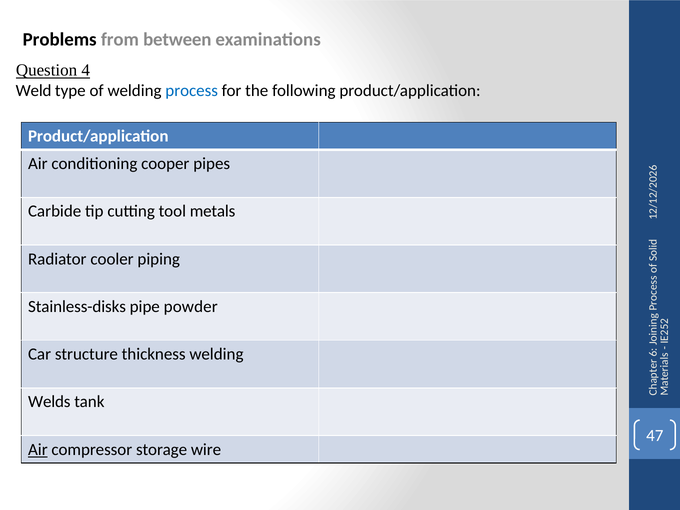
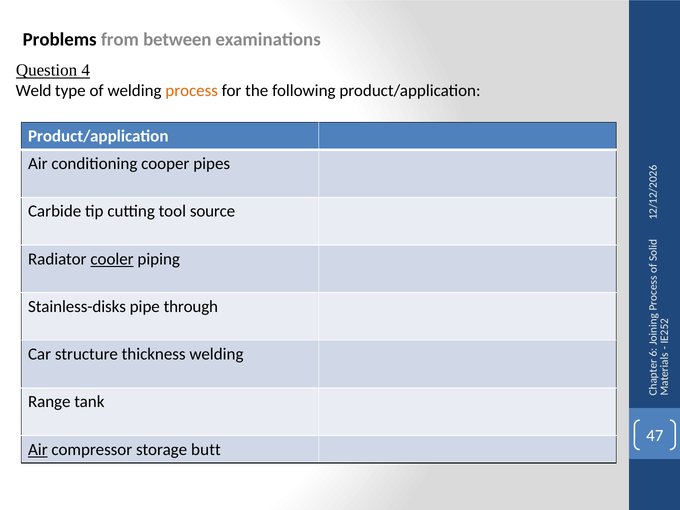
process colour: blue -> orange (192, 91)
metals: metals -> source (213, 211)
cooler underline: none -> present (112, 259)
powder: powder -> through (191, 307)
Welds: Welds -> Range (49, 402)
wire: wire -> butt (206, 450)
